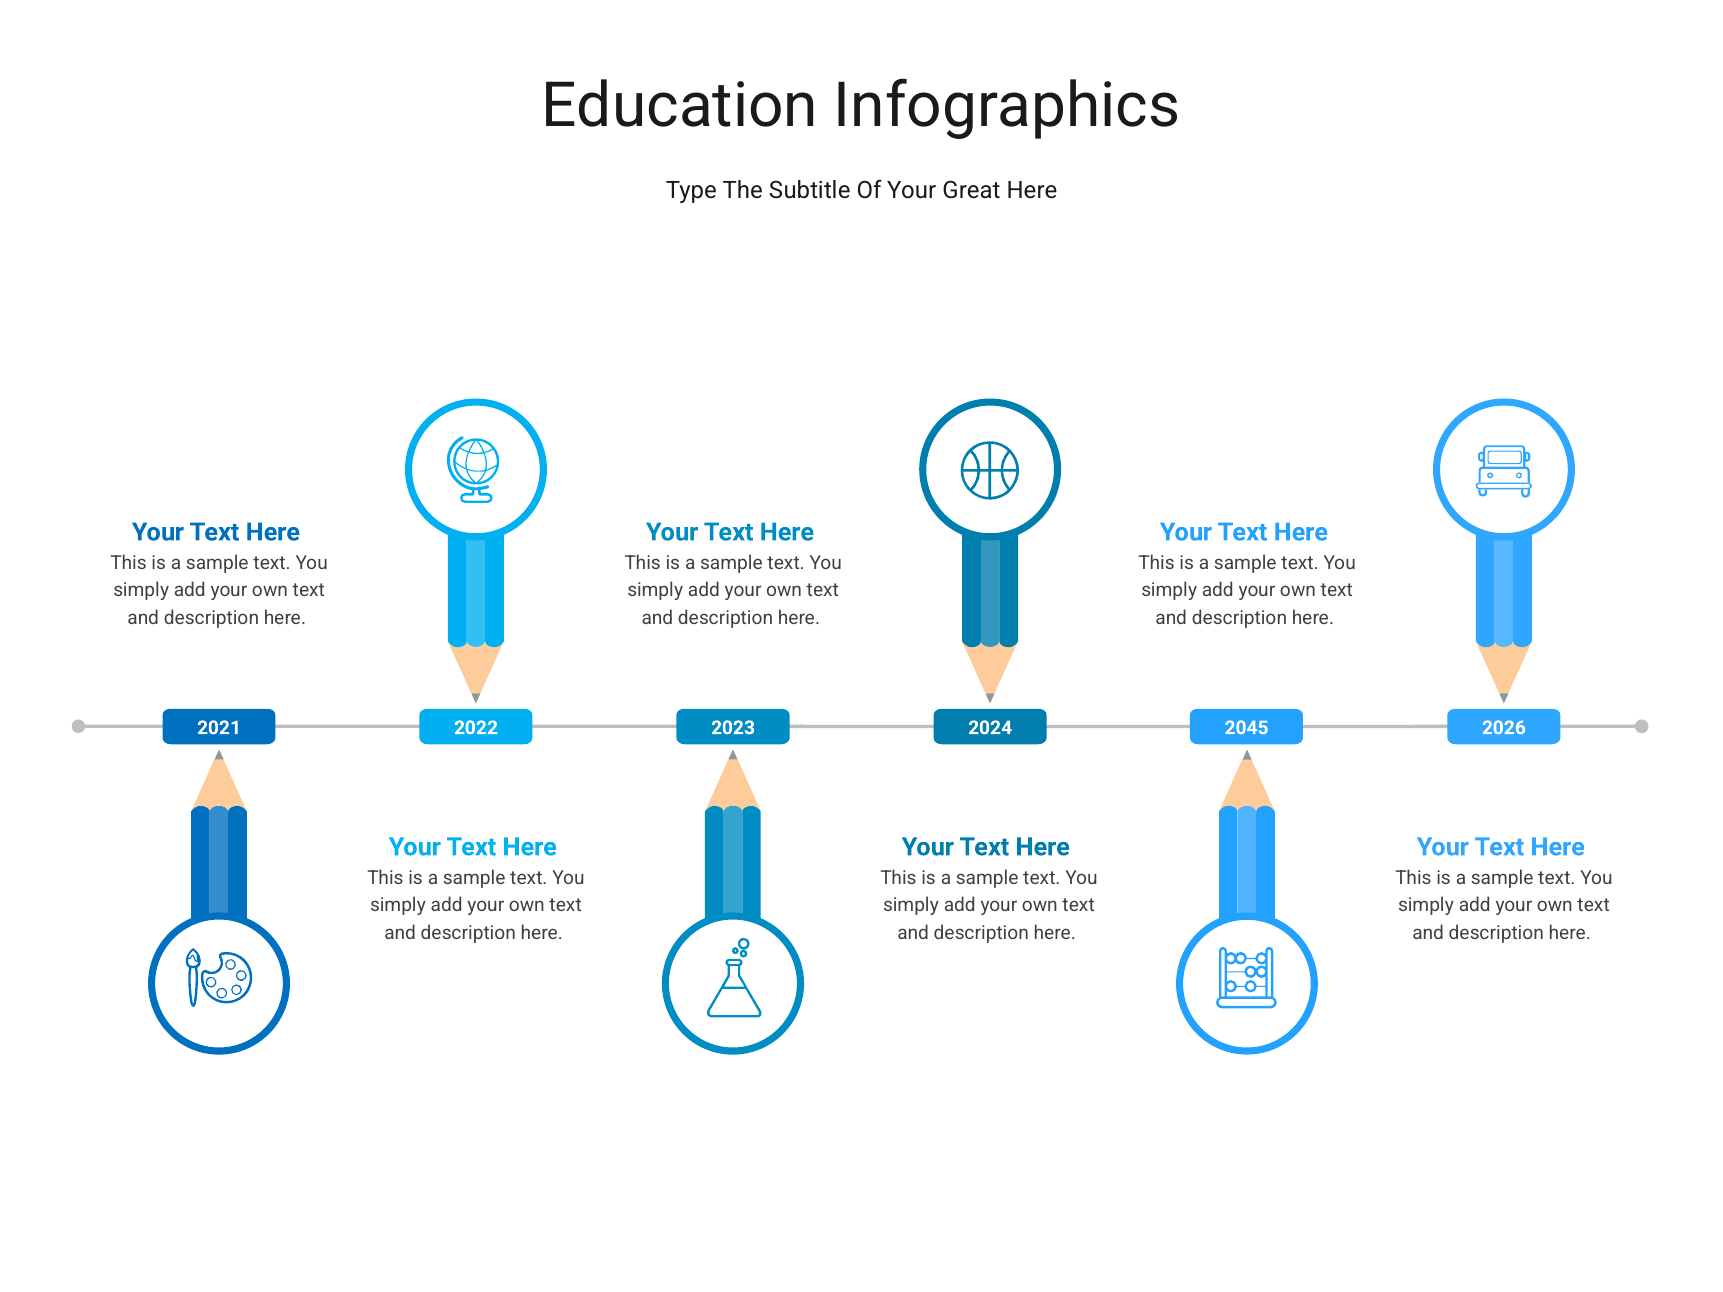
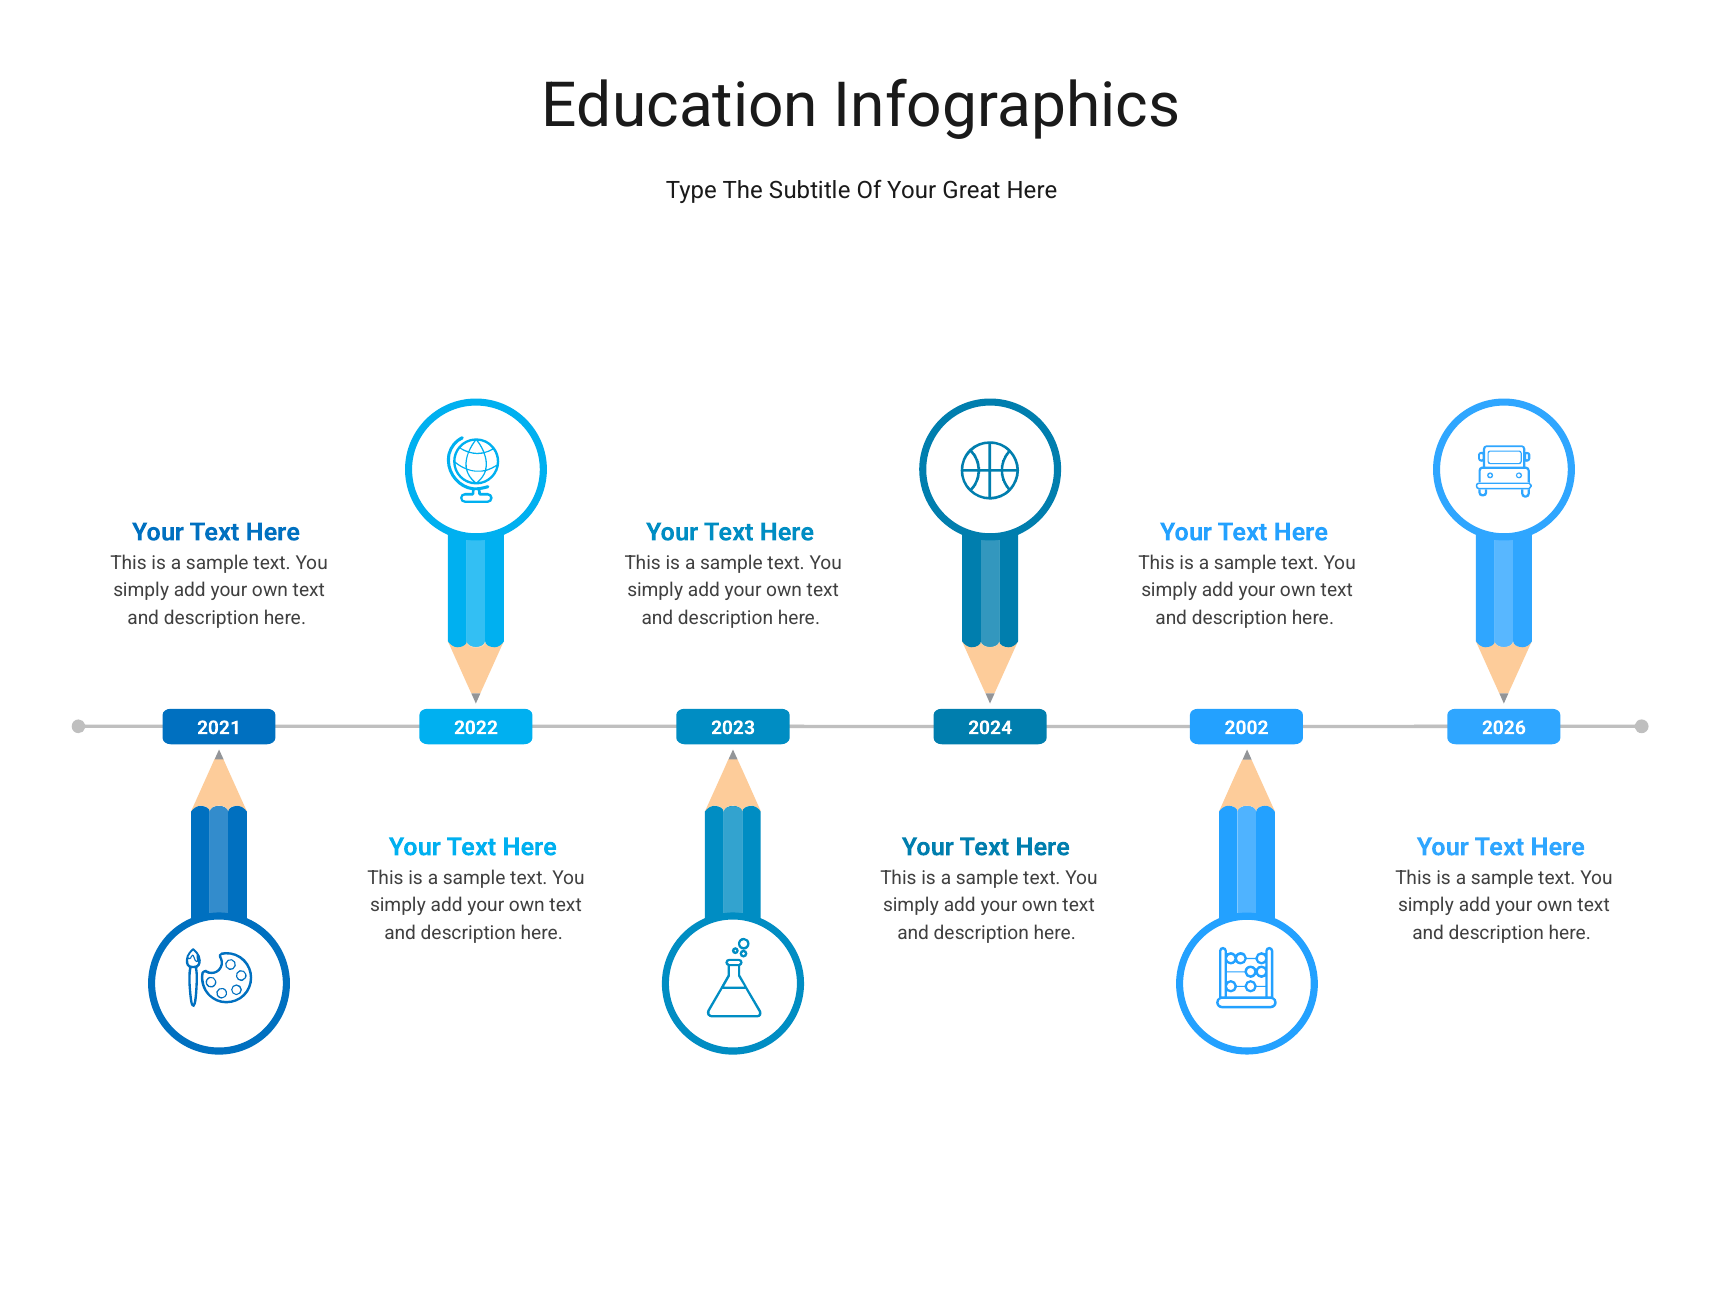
2045: 2045 -> 2002 (1247, 728)
